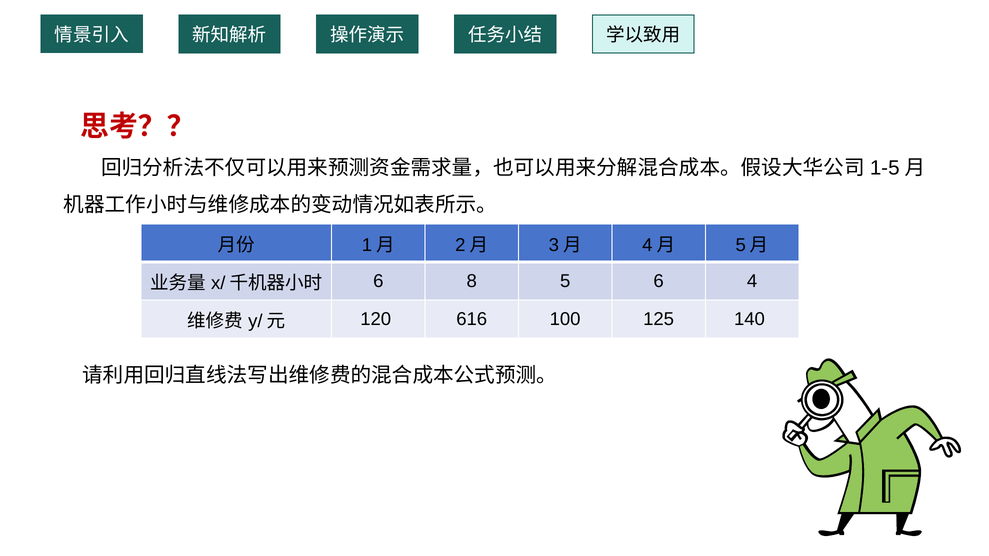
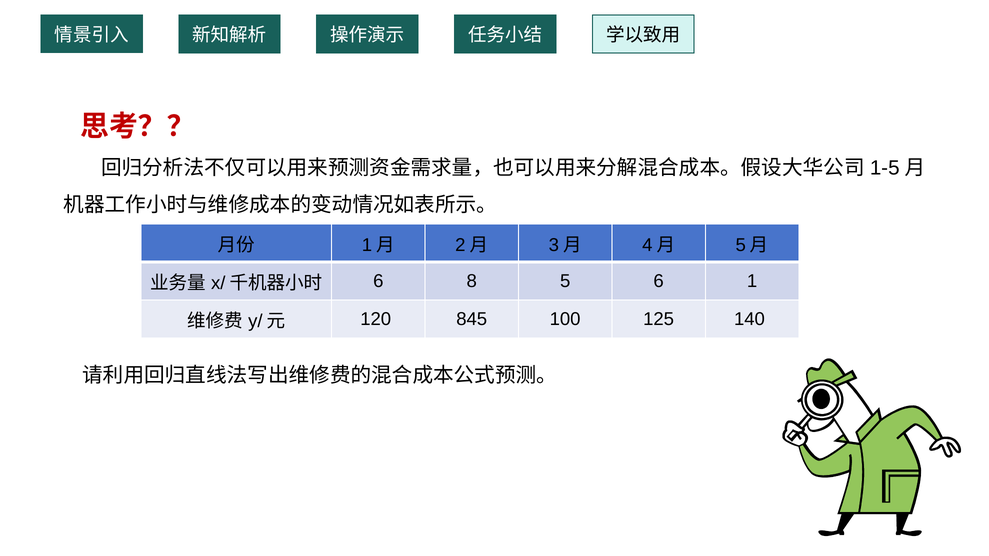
4: 4 -> 1 (752, 281)
616: 616 -> 845 (472, 319)
